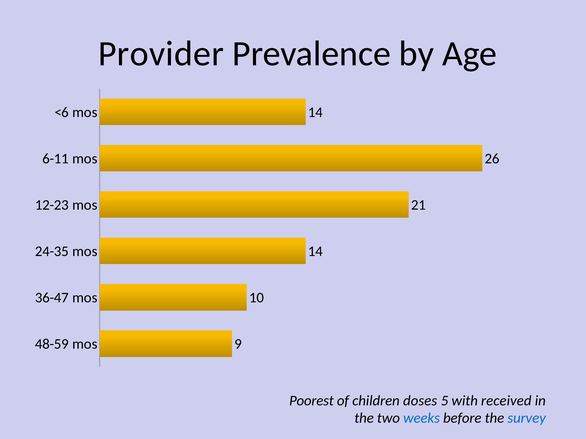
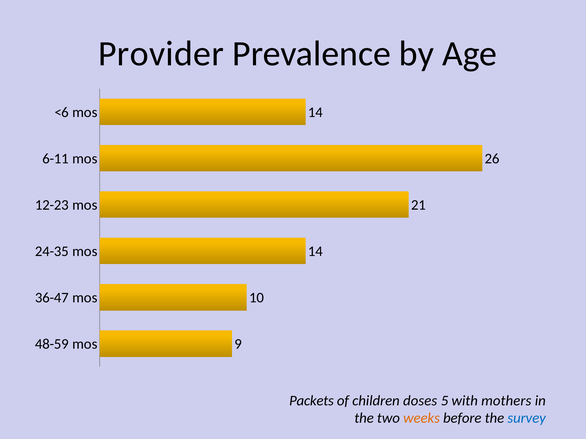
Poorest: Poorest -> Packets (312, 401)
received: received -> mothers (506, 401)
weeks colour: blue -> orange (422, 419)
